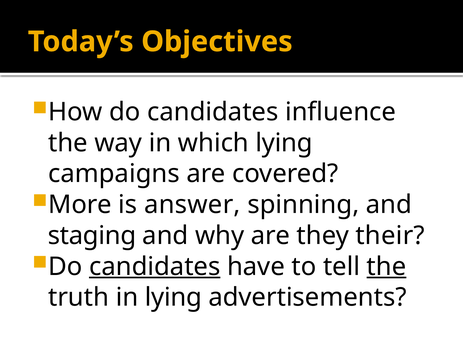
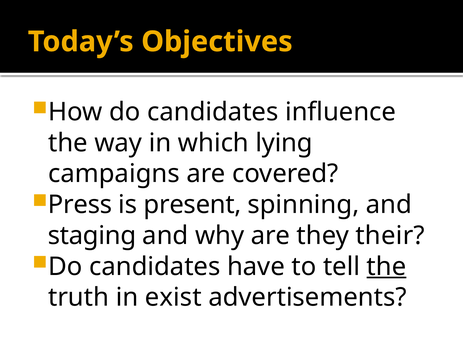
More: More -> Press (80, 204)
answer: answer -> present (192, 204)
candidates underline: present -> none (155, 266)
in lying: lying -> exist (173, 297)
